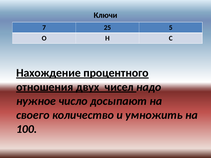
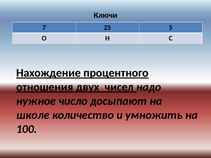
своего: своего -> школе (33, 115)
